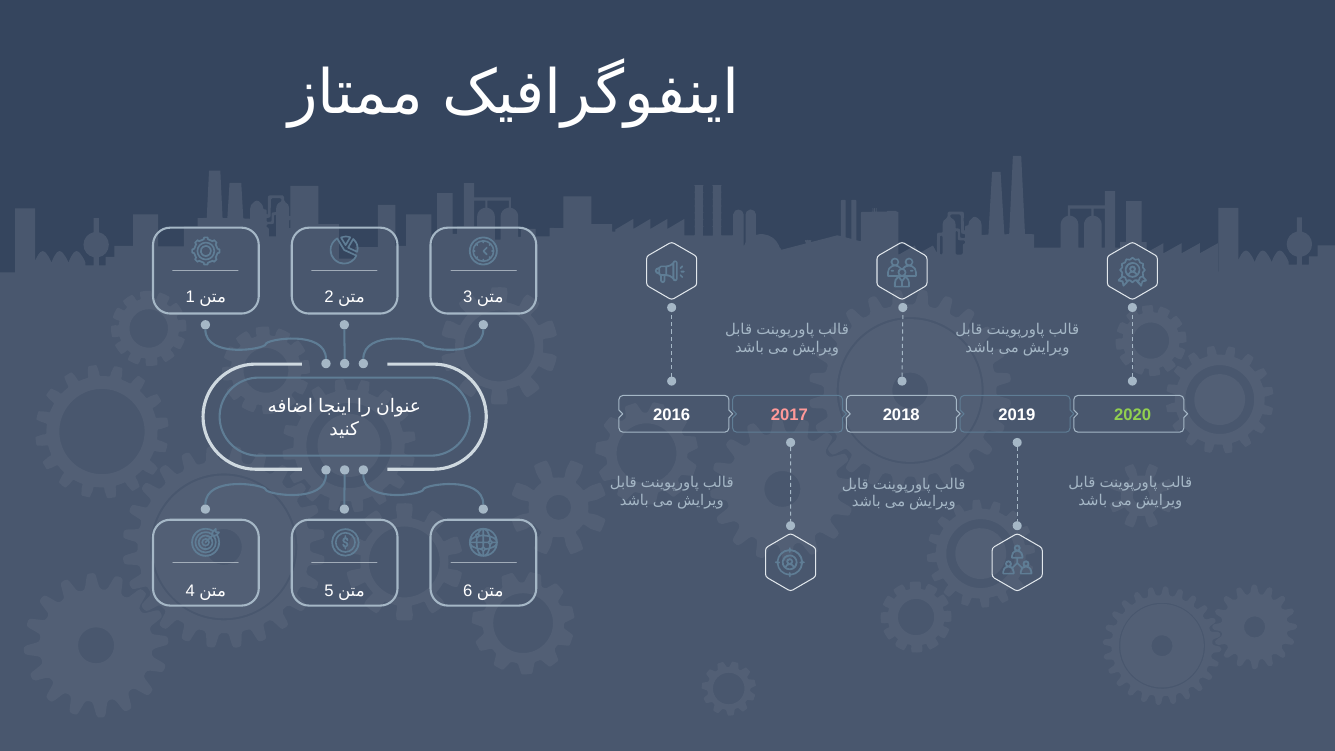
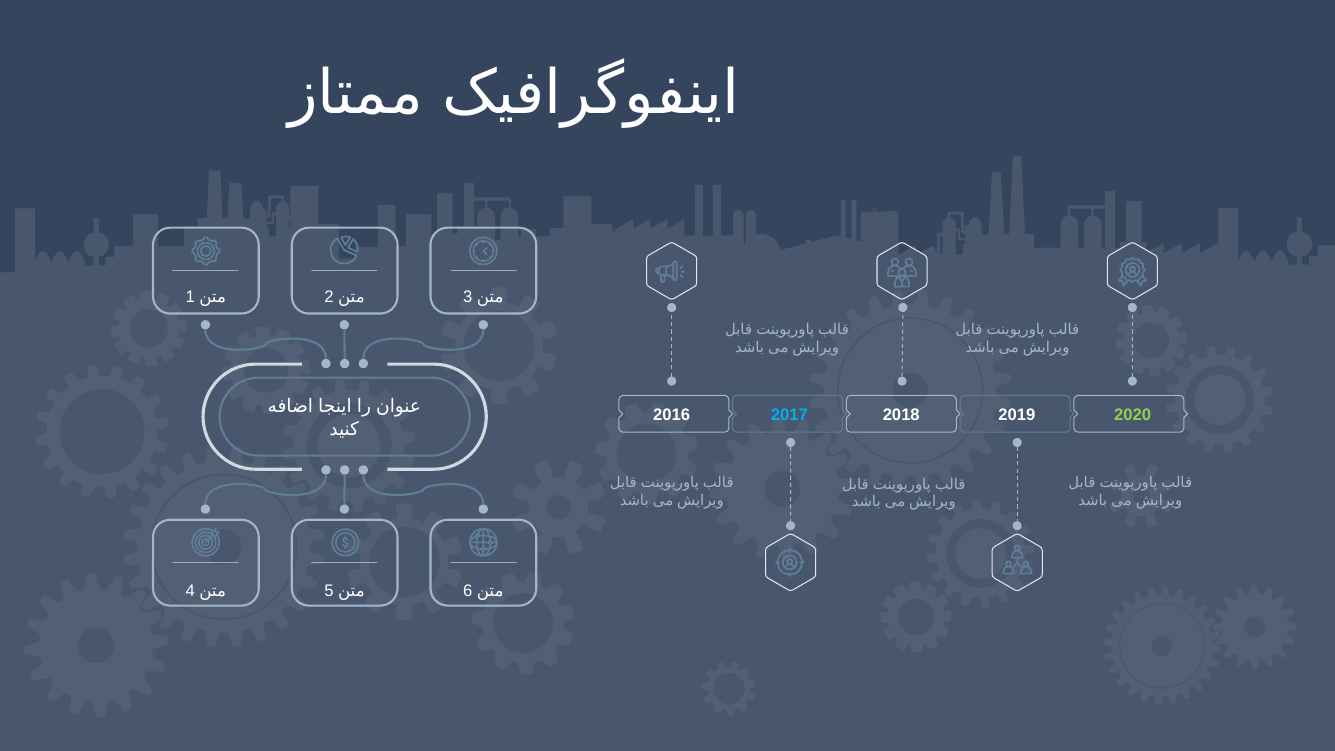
2017 colour: pink -> light blue (789, 415)
